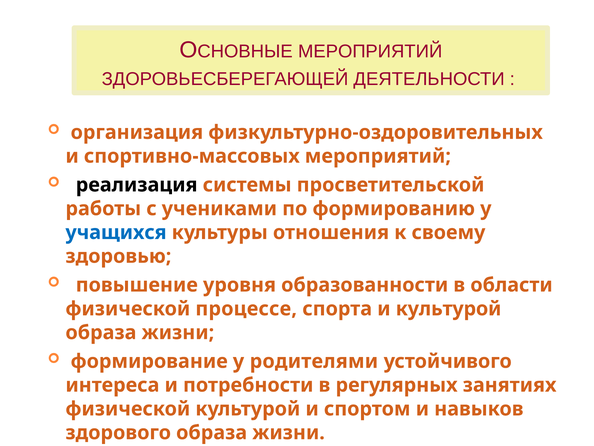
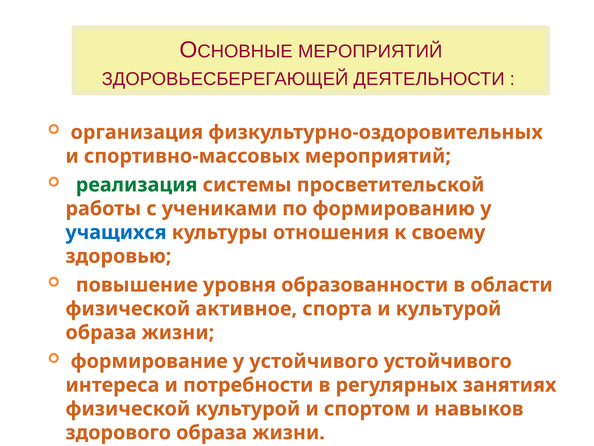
реализация colour: black -> green (137, 185)
процессе: процессе -> активное (246, 308)
у родителями: родителями -> устойчивого (314, 361)
